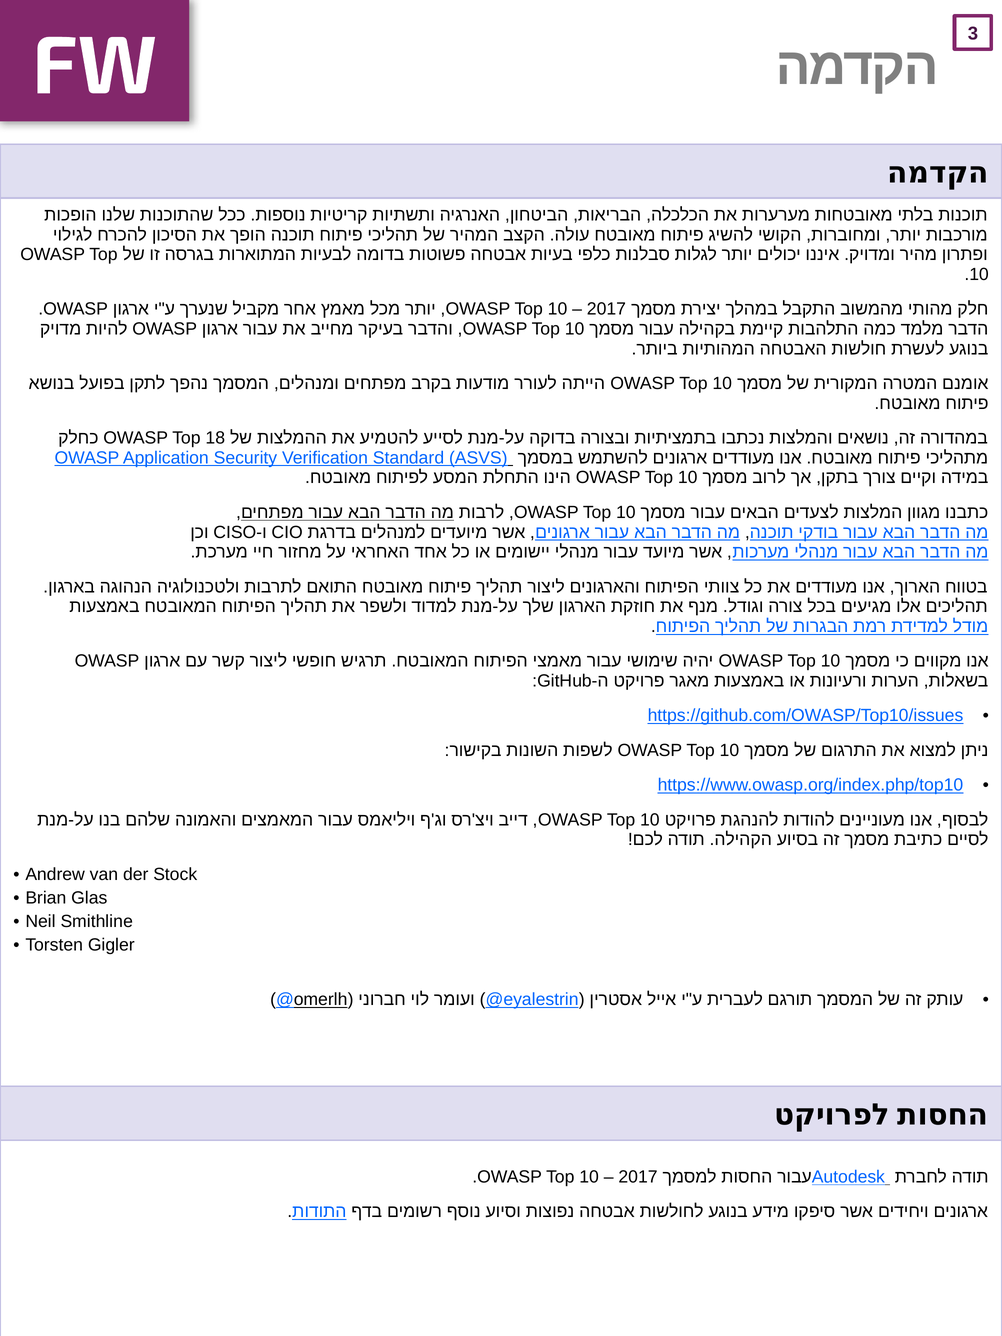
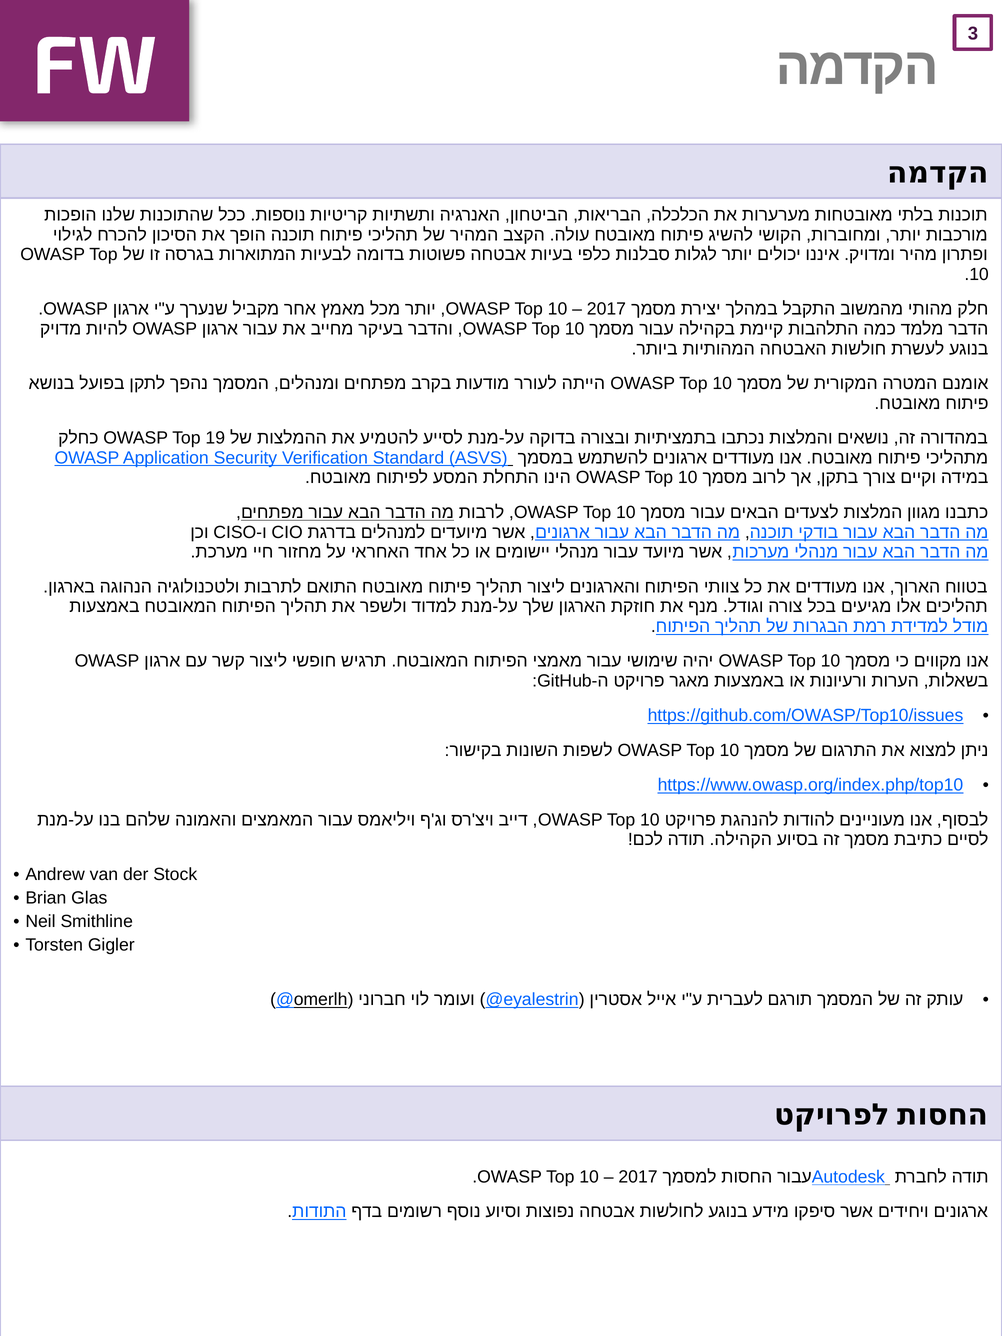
18: 18 -> 19 (215, 438)
